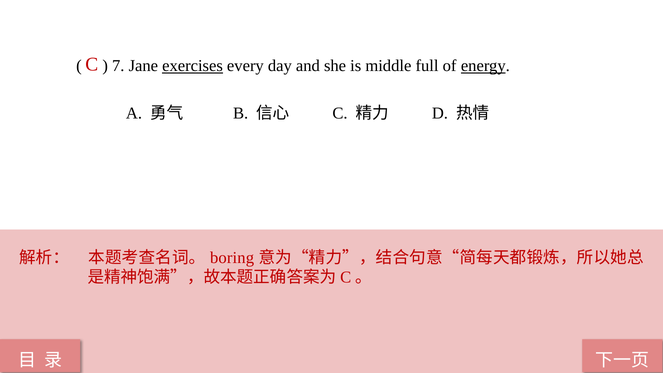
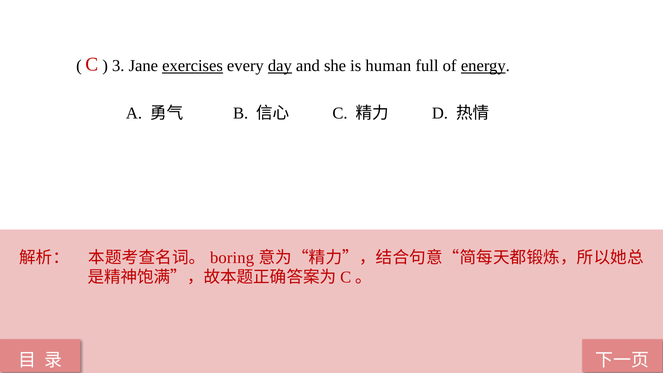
7: 7 -> 3 (118, 66)
day underline: none -> present (280, 66)
middle: middle -> human (388, 66)
